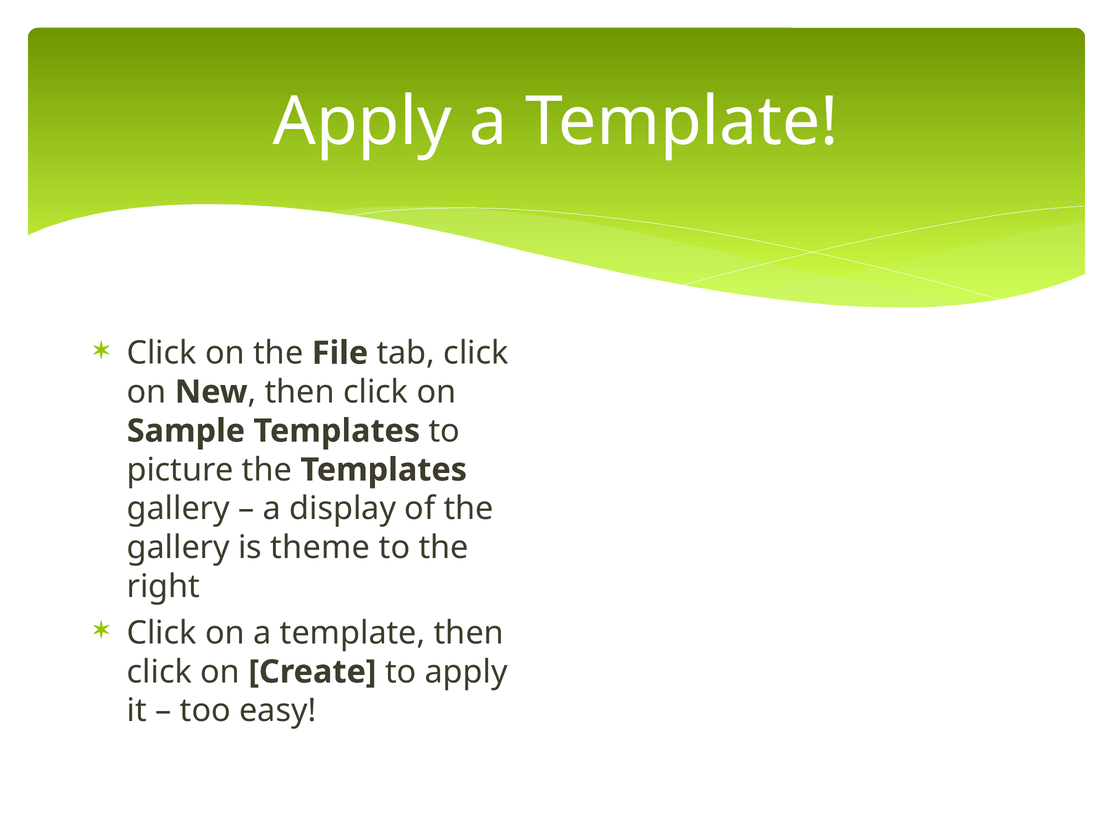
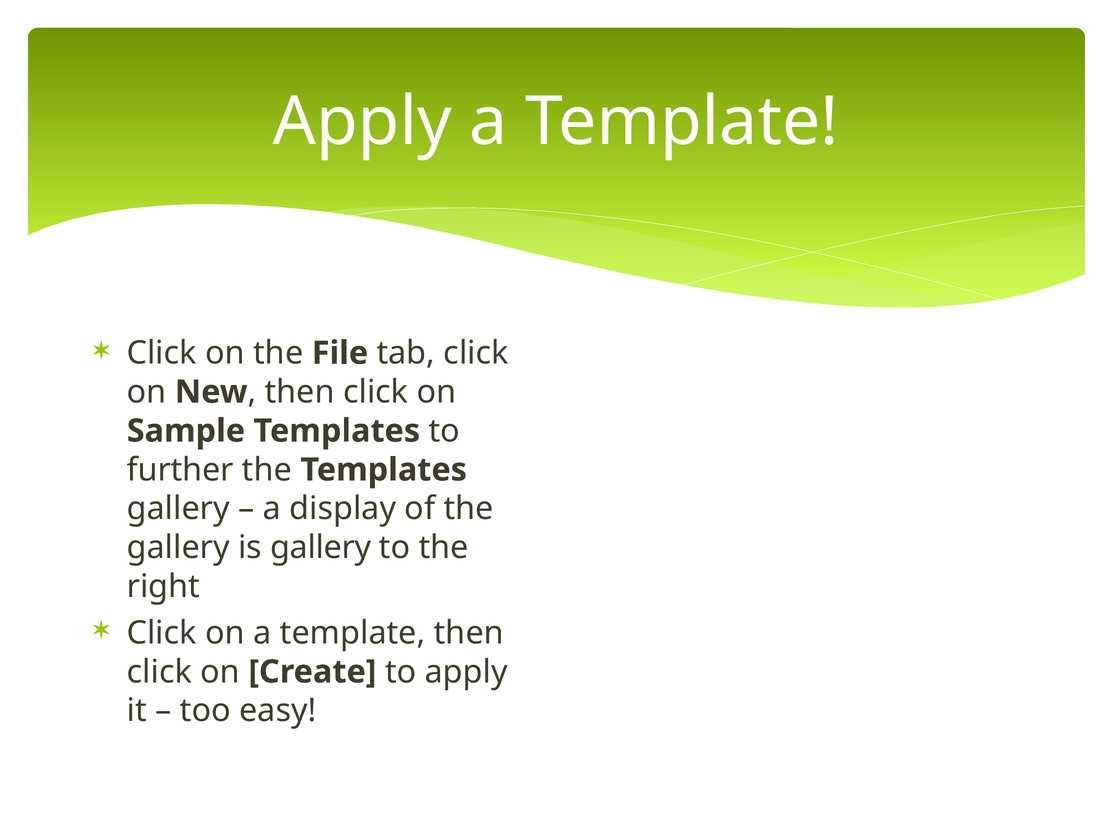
picture: picture -> further (180, 470)
is theme: theme -> gallery (321, 548)
